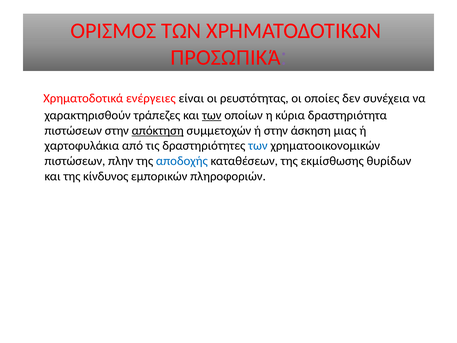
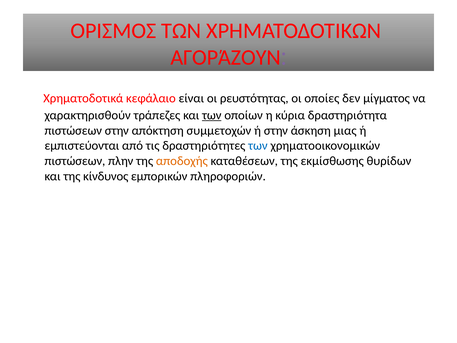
ΠΡΟΣΩΠΙΚΆ: ΠΡΟΣΩΠΙΚΆ -> ΑΓΟΡΆΖΟΥΝ (226, 58)
ενέργειες: ενέργειες -> κεφάλαιο (151, 98)
συνέχεια: συνέχεια -> μίγματος (386, 98)
απόκτηση underline: present -> none (158, 130)
χαρτοφυλάκια: χαρτοφυλάκια -> εμπιστεύονται (82, 146)
αποδοχής colour: blue -> orange (182, 161)
